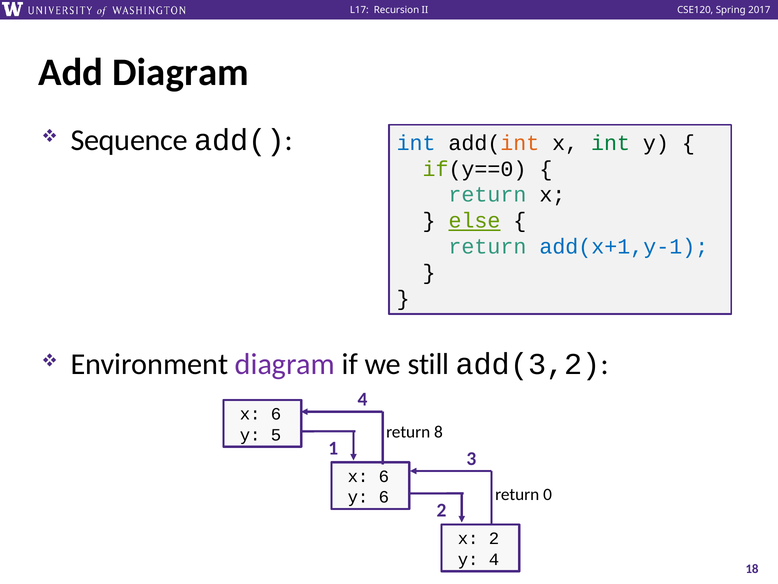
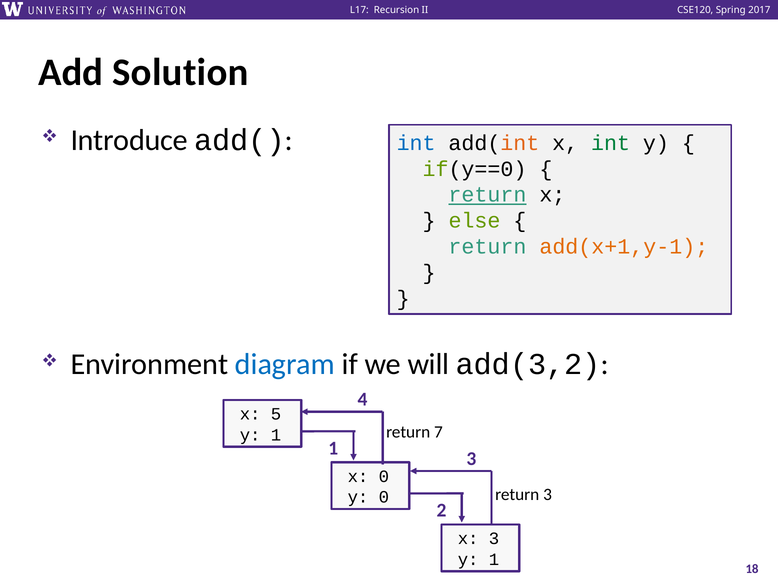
Add Diagram: Diagram -> Solution (180, 72)
Sequence: Sequence -> Introduce (129, 140)
return underline: none -> present (487, 195)
else underline: present -> none (474, 221)
add(x+1,y-1 colour: blue -> orange (624, 247)
diagram colour: purple -> blue (285, 364)
still: still -> will (428, 364)
6: 6 -> 5 (276, 414)
8: 8 -> 7 (438, 432)
5: 5 -> 1 (276, 435)
6: 6 -> 0 (384, 476)
return 0: 0 -> 3 (548, 494)
y 6: 6 -> 0 (384, 497)
x 2: 2 -> 3 (494, 538)
4: 4 -> 1 (494, 559)
